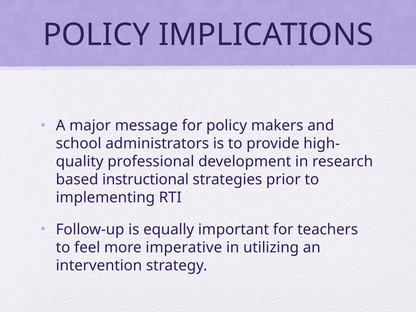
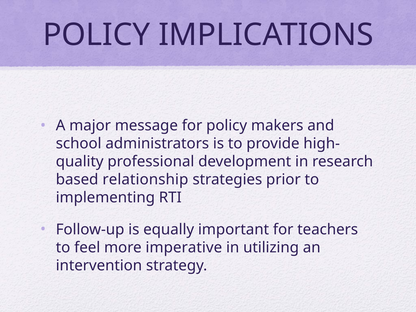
instructional: instructional -> relationship (145, 180)
